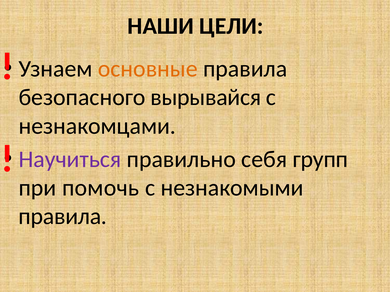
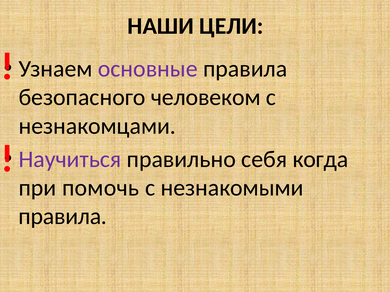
основные colour: orange -> purple (148, 69)
вырывайся: вырывайся -> человеком (206, 98)
групп: групп -> когда (320, 159)
